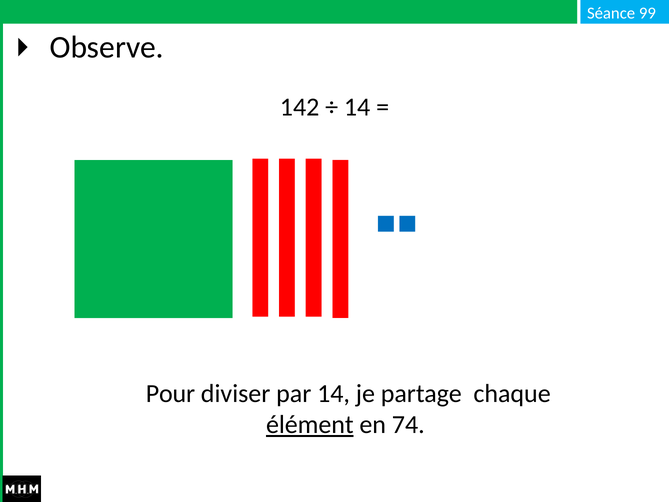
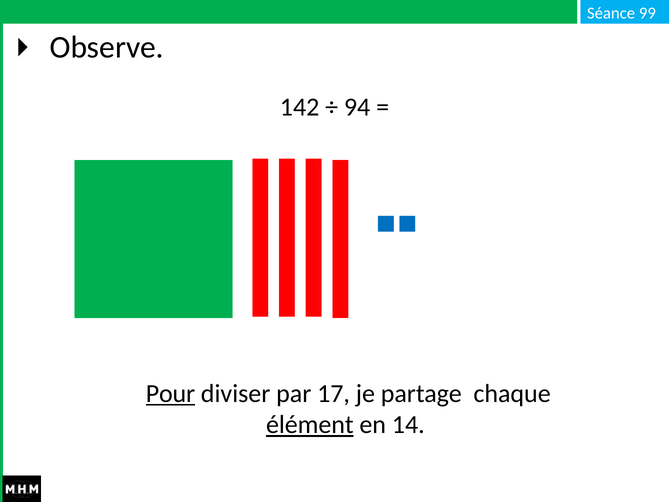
14: 14 -> 94 (357, 107)
Pour underline: none -> present (170, 393)
par 14: 14 -> 17 (334, 393)
74: 74 -> 14 (408, 425)
